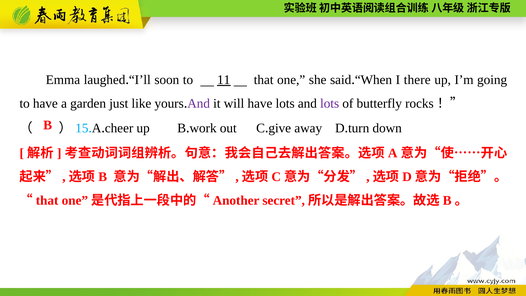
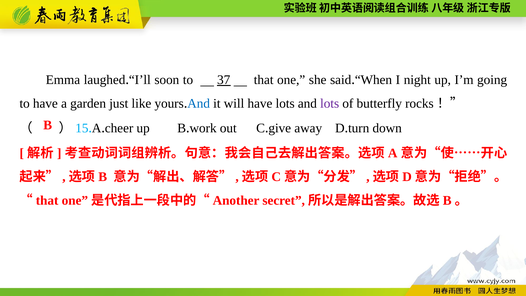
11: 11 -> 37 (224, 80)
there: there -> night (417, 80)
And colour: purple -> blue (199, 103)
